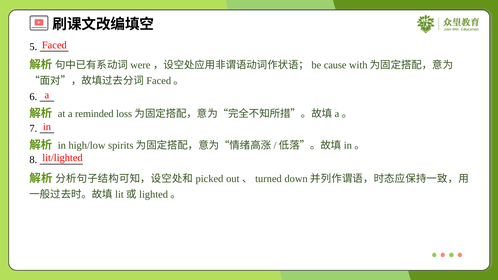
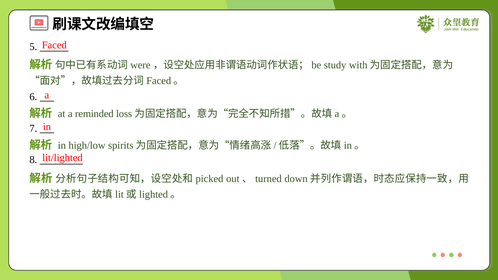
cause: cause -> study (335, 65)
